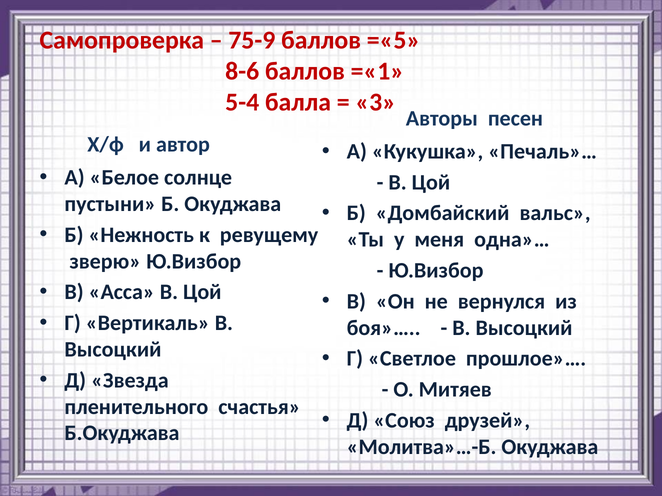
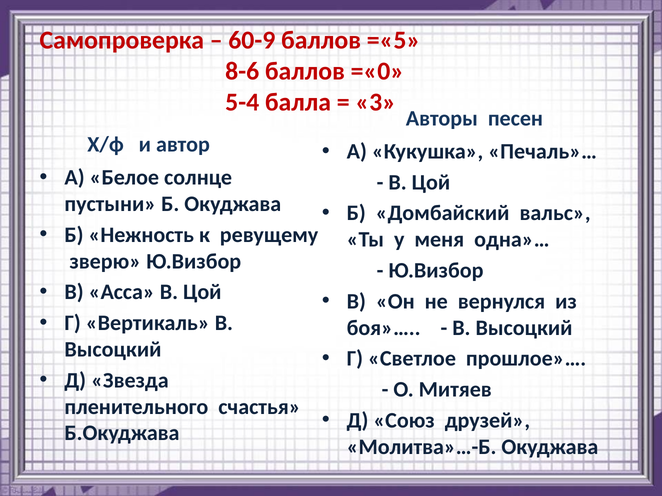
75-9: 75-9 -> 60-9 (252, 40)
=«1: =«1 -> =«0 (377, 71)
